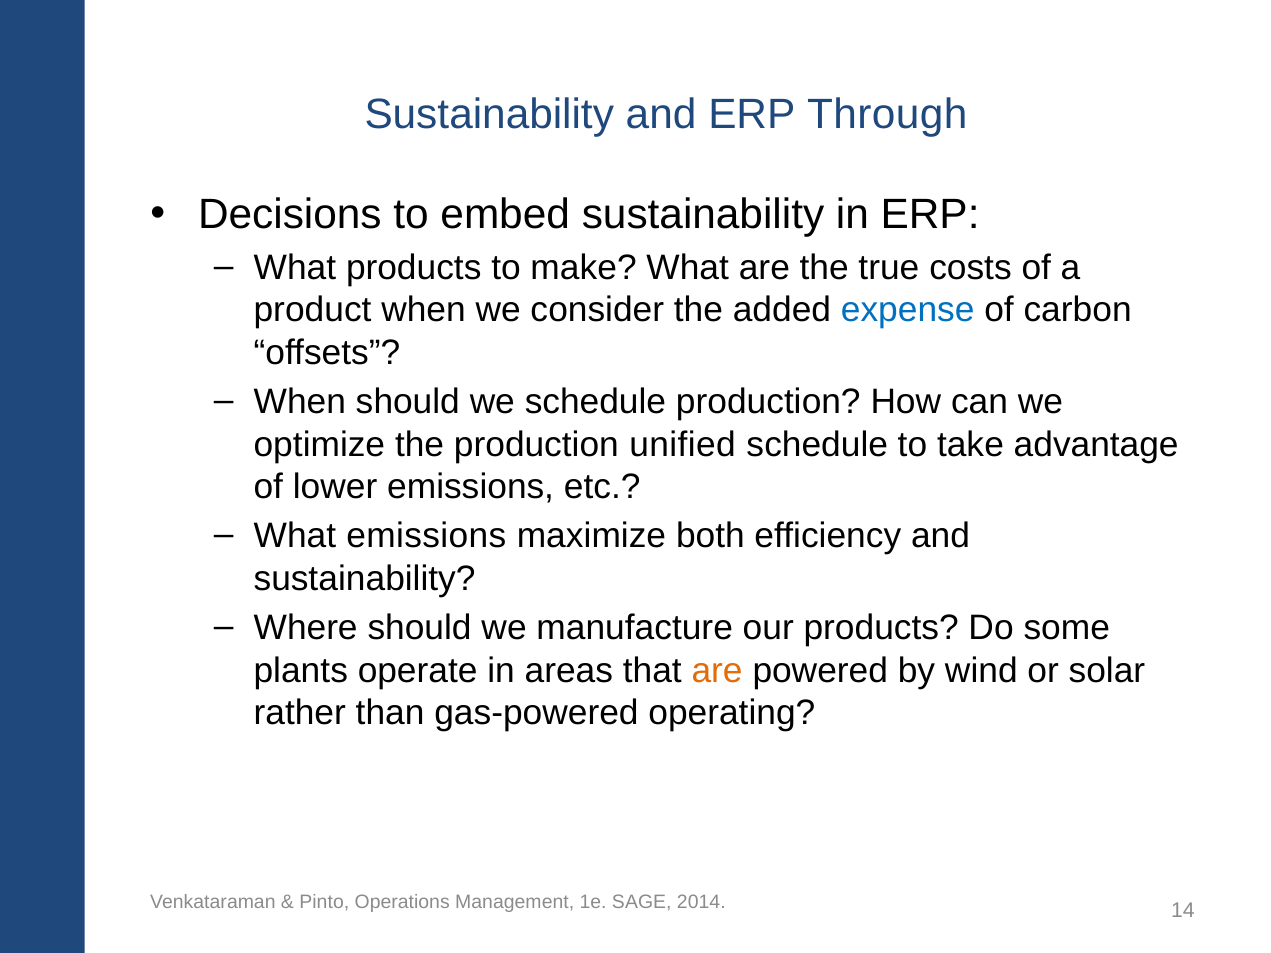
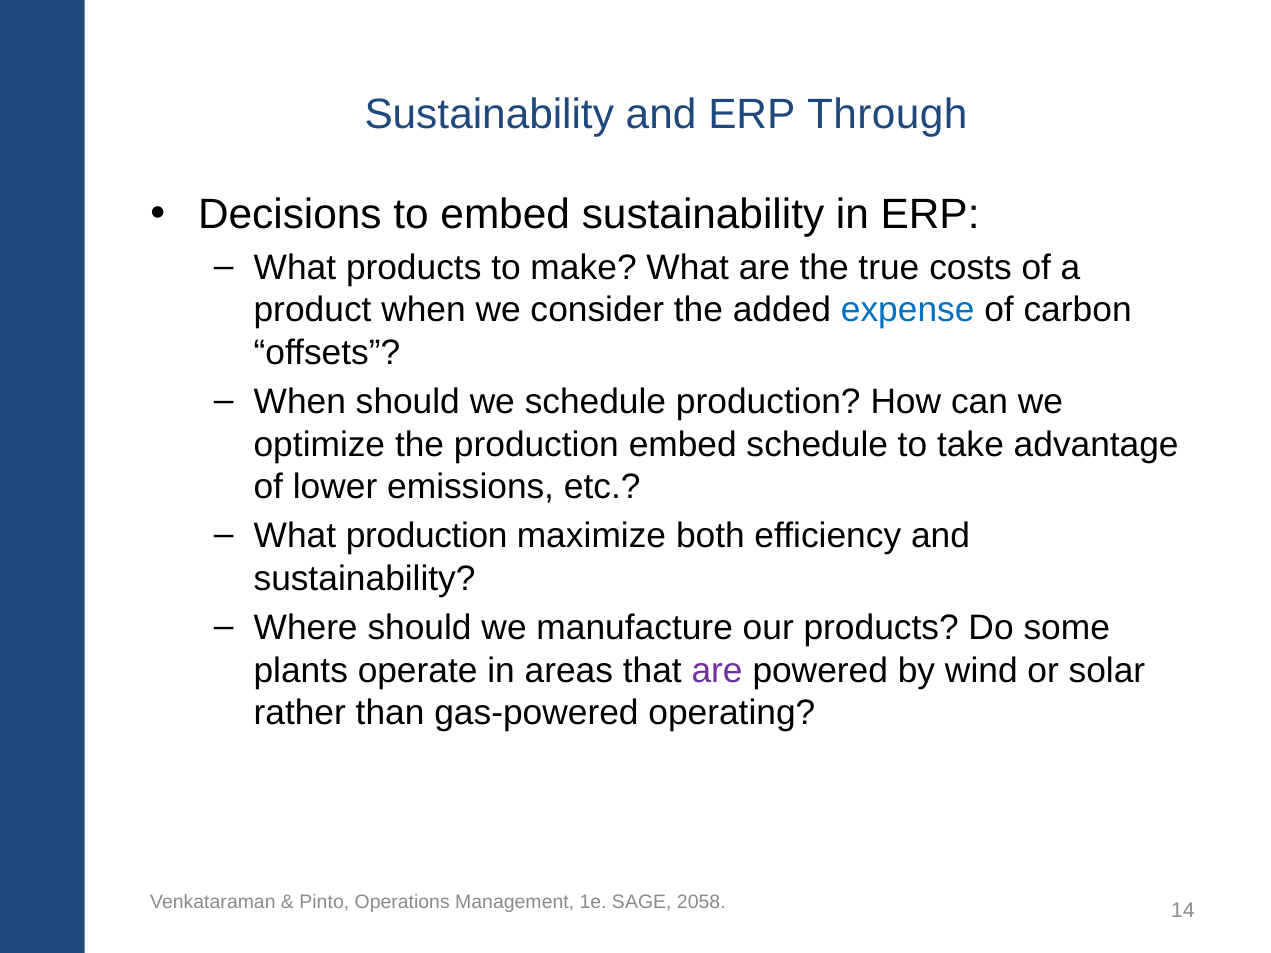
production unified: unified -> embed (683, 445)
What emissions: emissions -> production (427, 536)
are colour: orange -> purple (717, 671)
2014: 2014 -> 2058 (701, 903)
